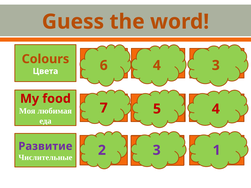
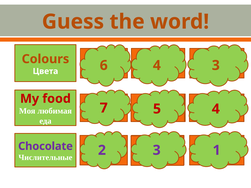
Развитие: Развитие -> Chocolate (45, 146)
